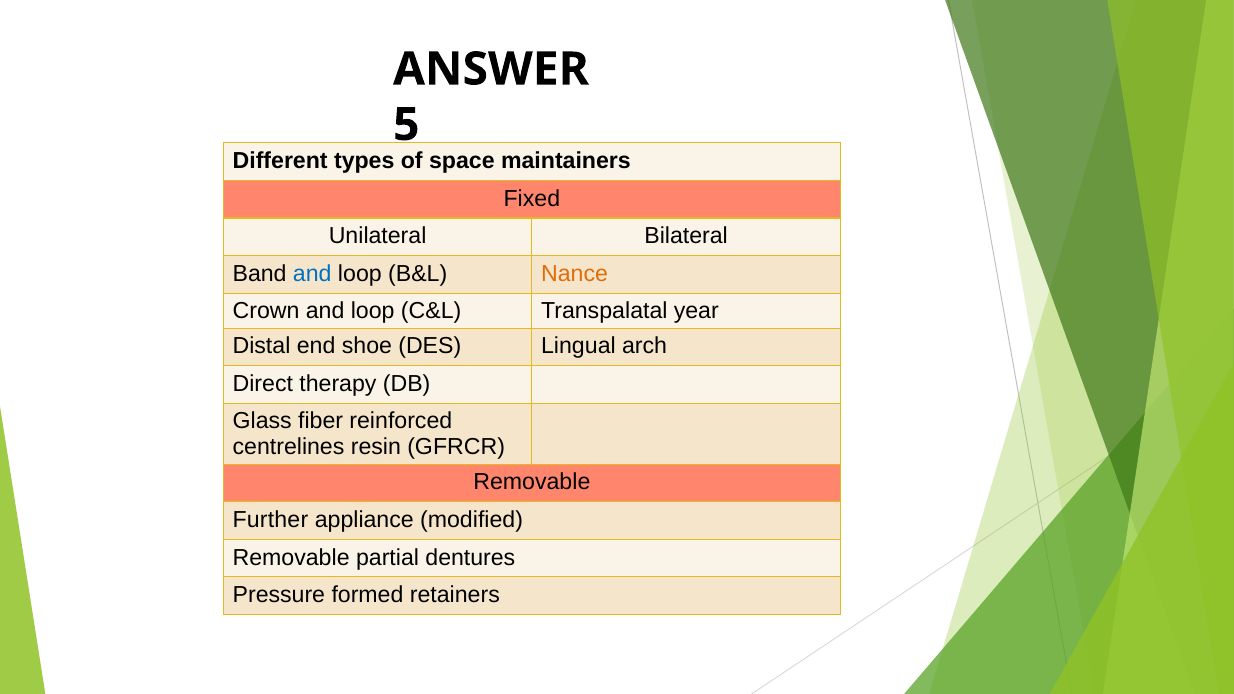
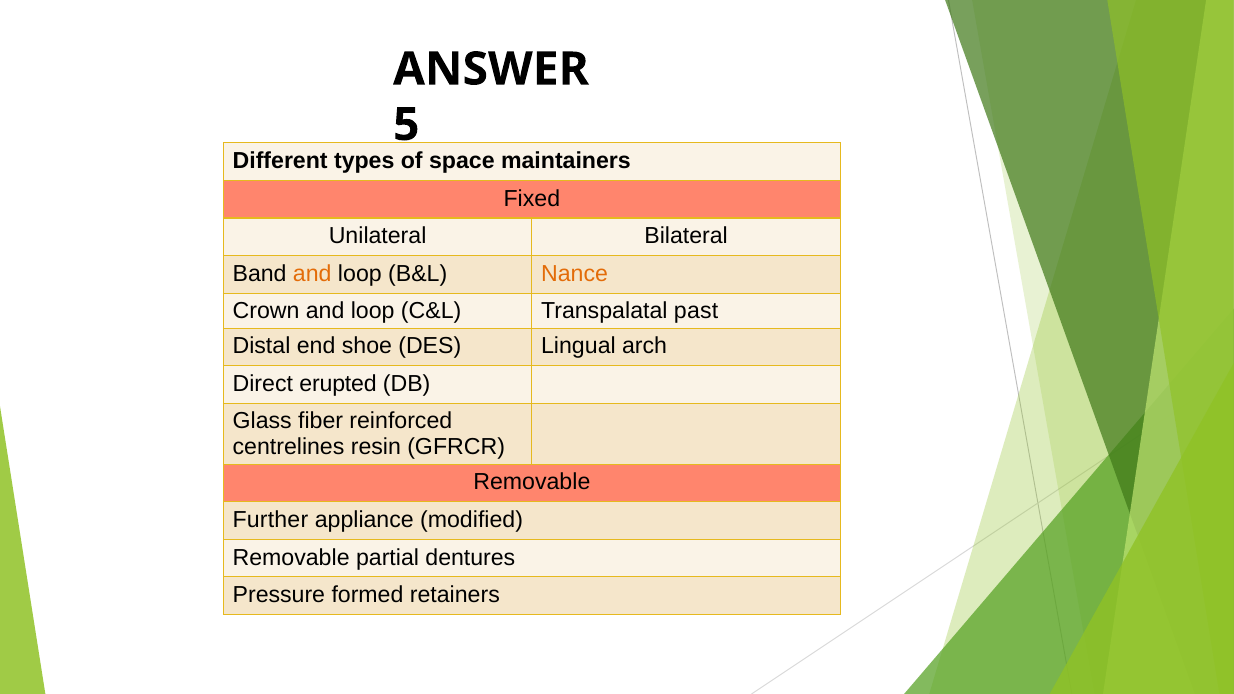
and colour: blue -> orange (312, 274)
year: year -> past (696, 311)
therapy: therapy -> erupted (338, 384)
